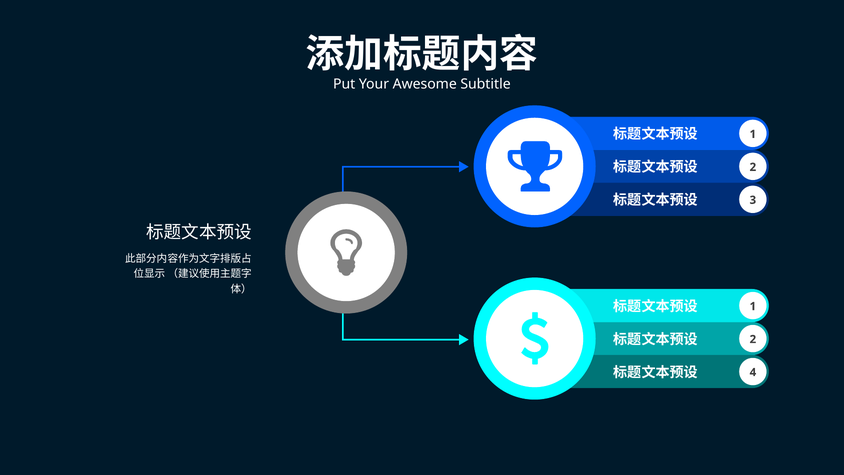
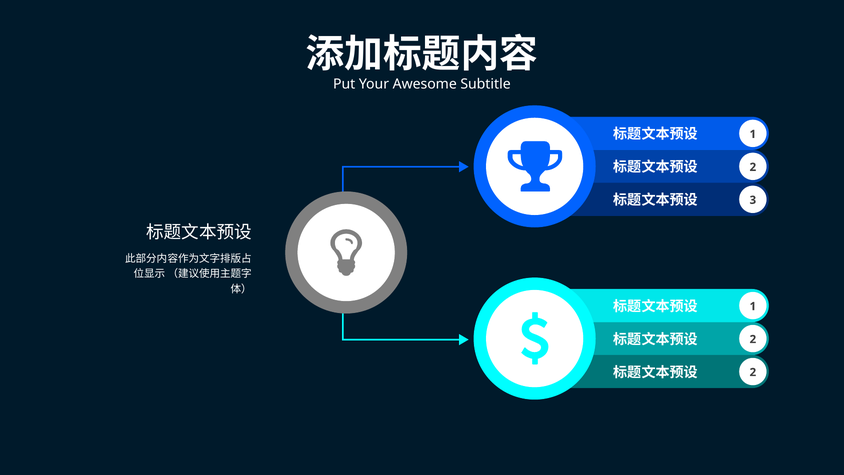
4: 4 -> 2 (753, 372)
